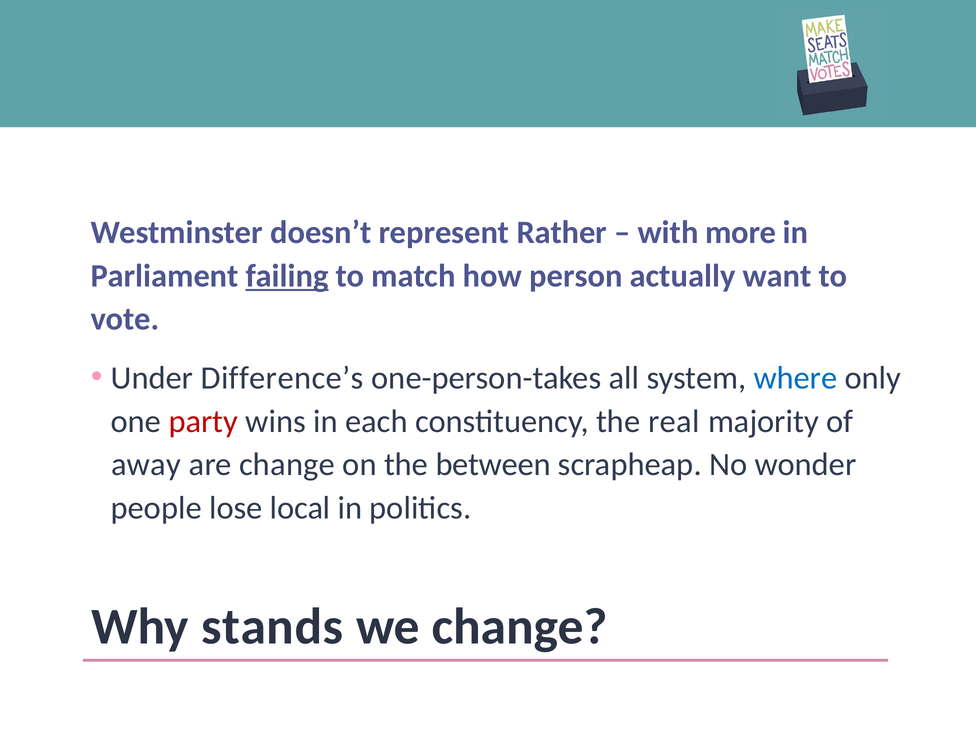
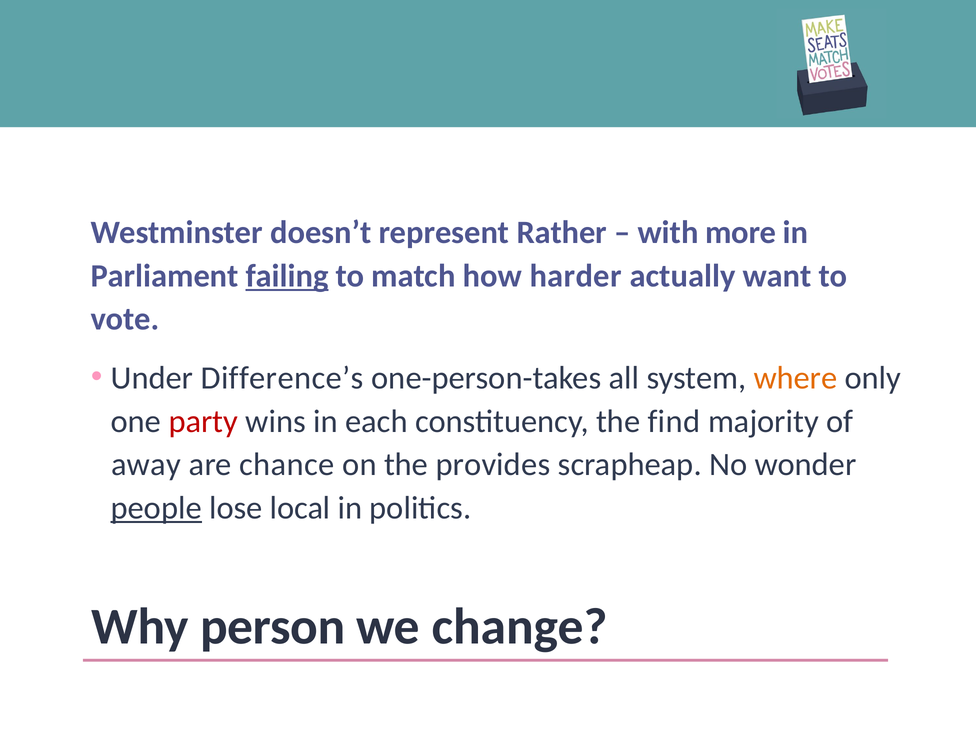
person: person -> harder (576, 276)
where colour: blue -> orange (795, 378)
real: real -> find (674, 421)
are change: change -> chance (287, 465)
between: between -> provides (493, 465)
people underline: none -> present (156, 508)
stands: stands -> person (273, 627)
